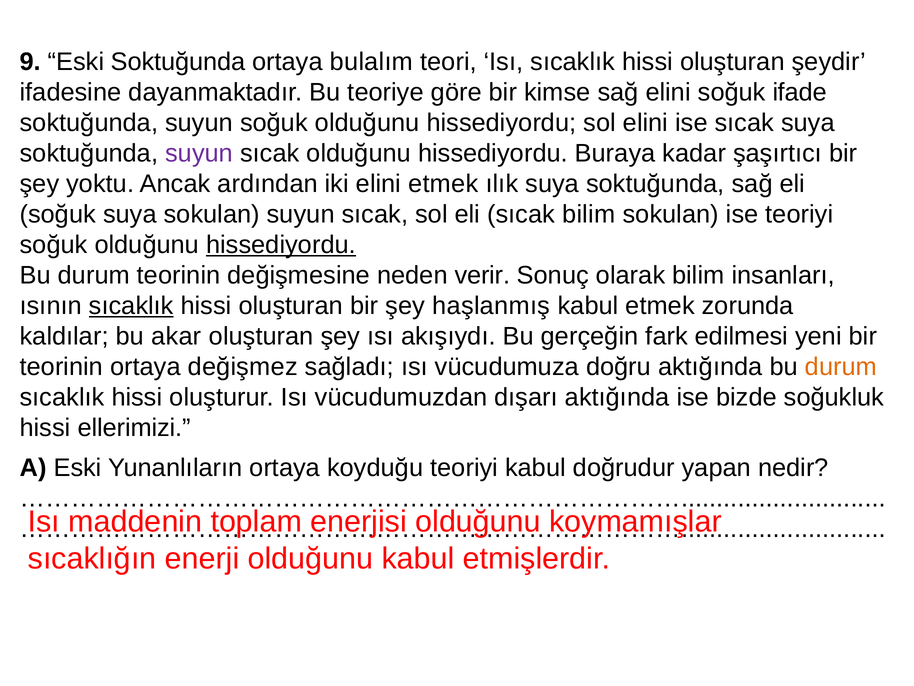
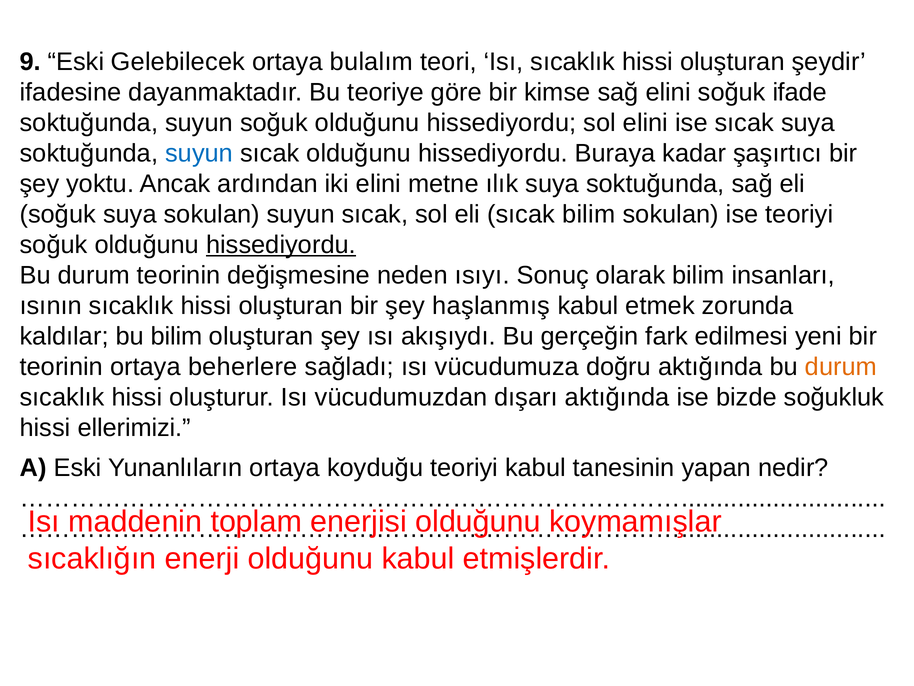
Eski Soktuğunda: Soktuğunda -> Gelebilecek (178, 62)
suyun colour: purple -> blue (199, 153)
elini etmek: etmek -> metne (443, 184)
verir: verir -> ısıyı (482, 275)
sıcaklık underline: present -> none (131, 306)
bu akar: akar -> bilim (177, 336)
değişmez: değişmez -> beherlere (243, 367)
doğrudur: doğrudur -> tanesinin (624, 467)
